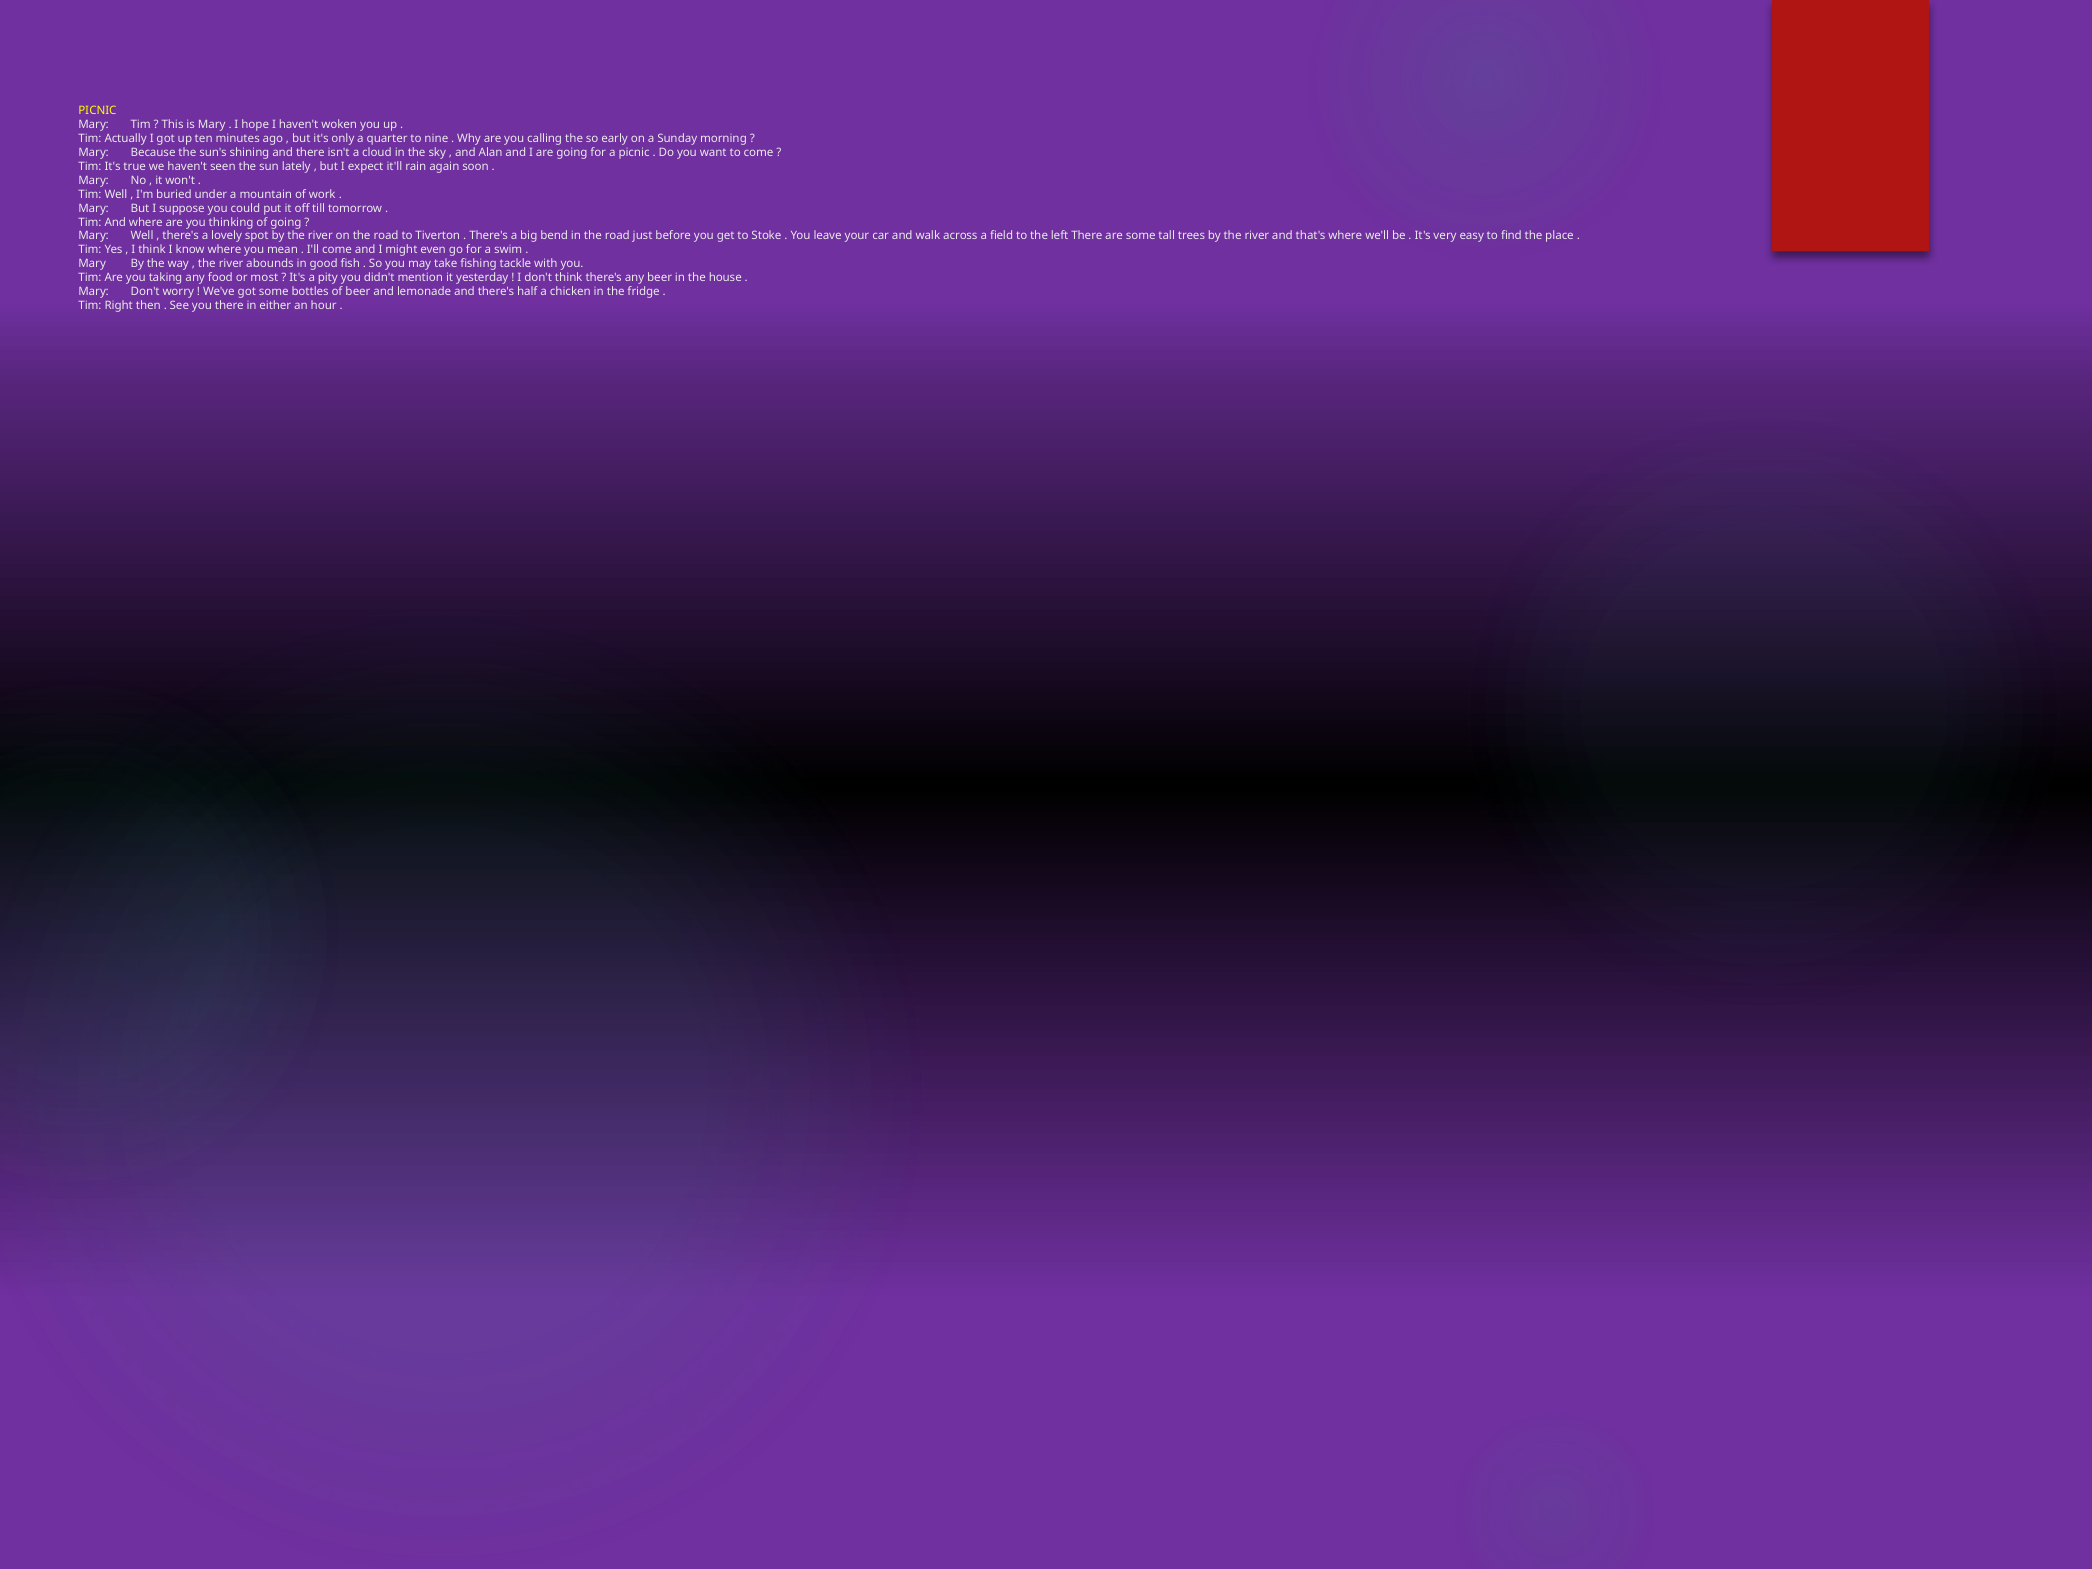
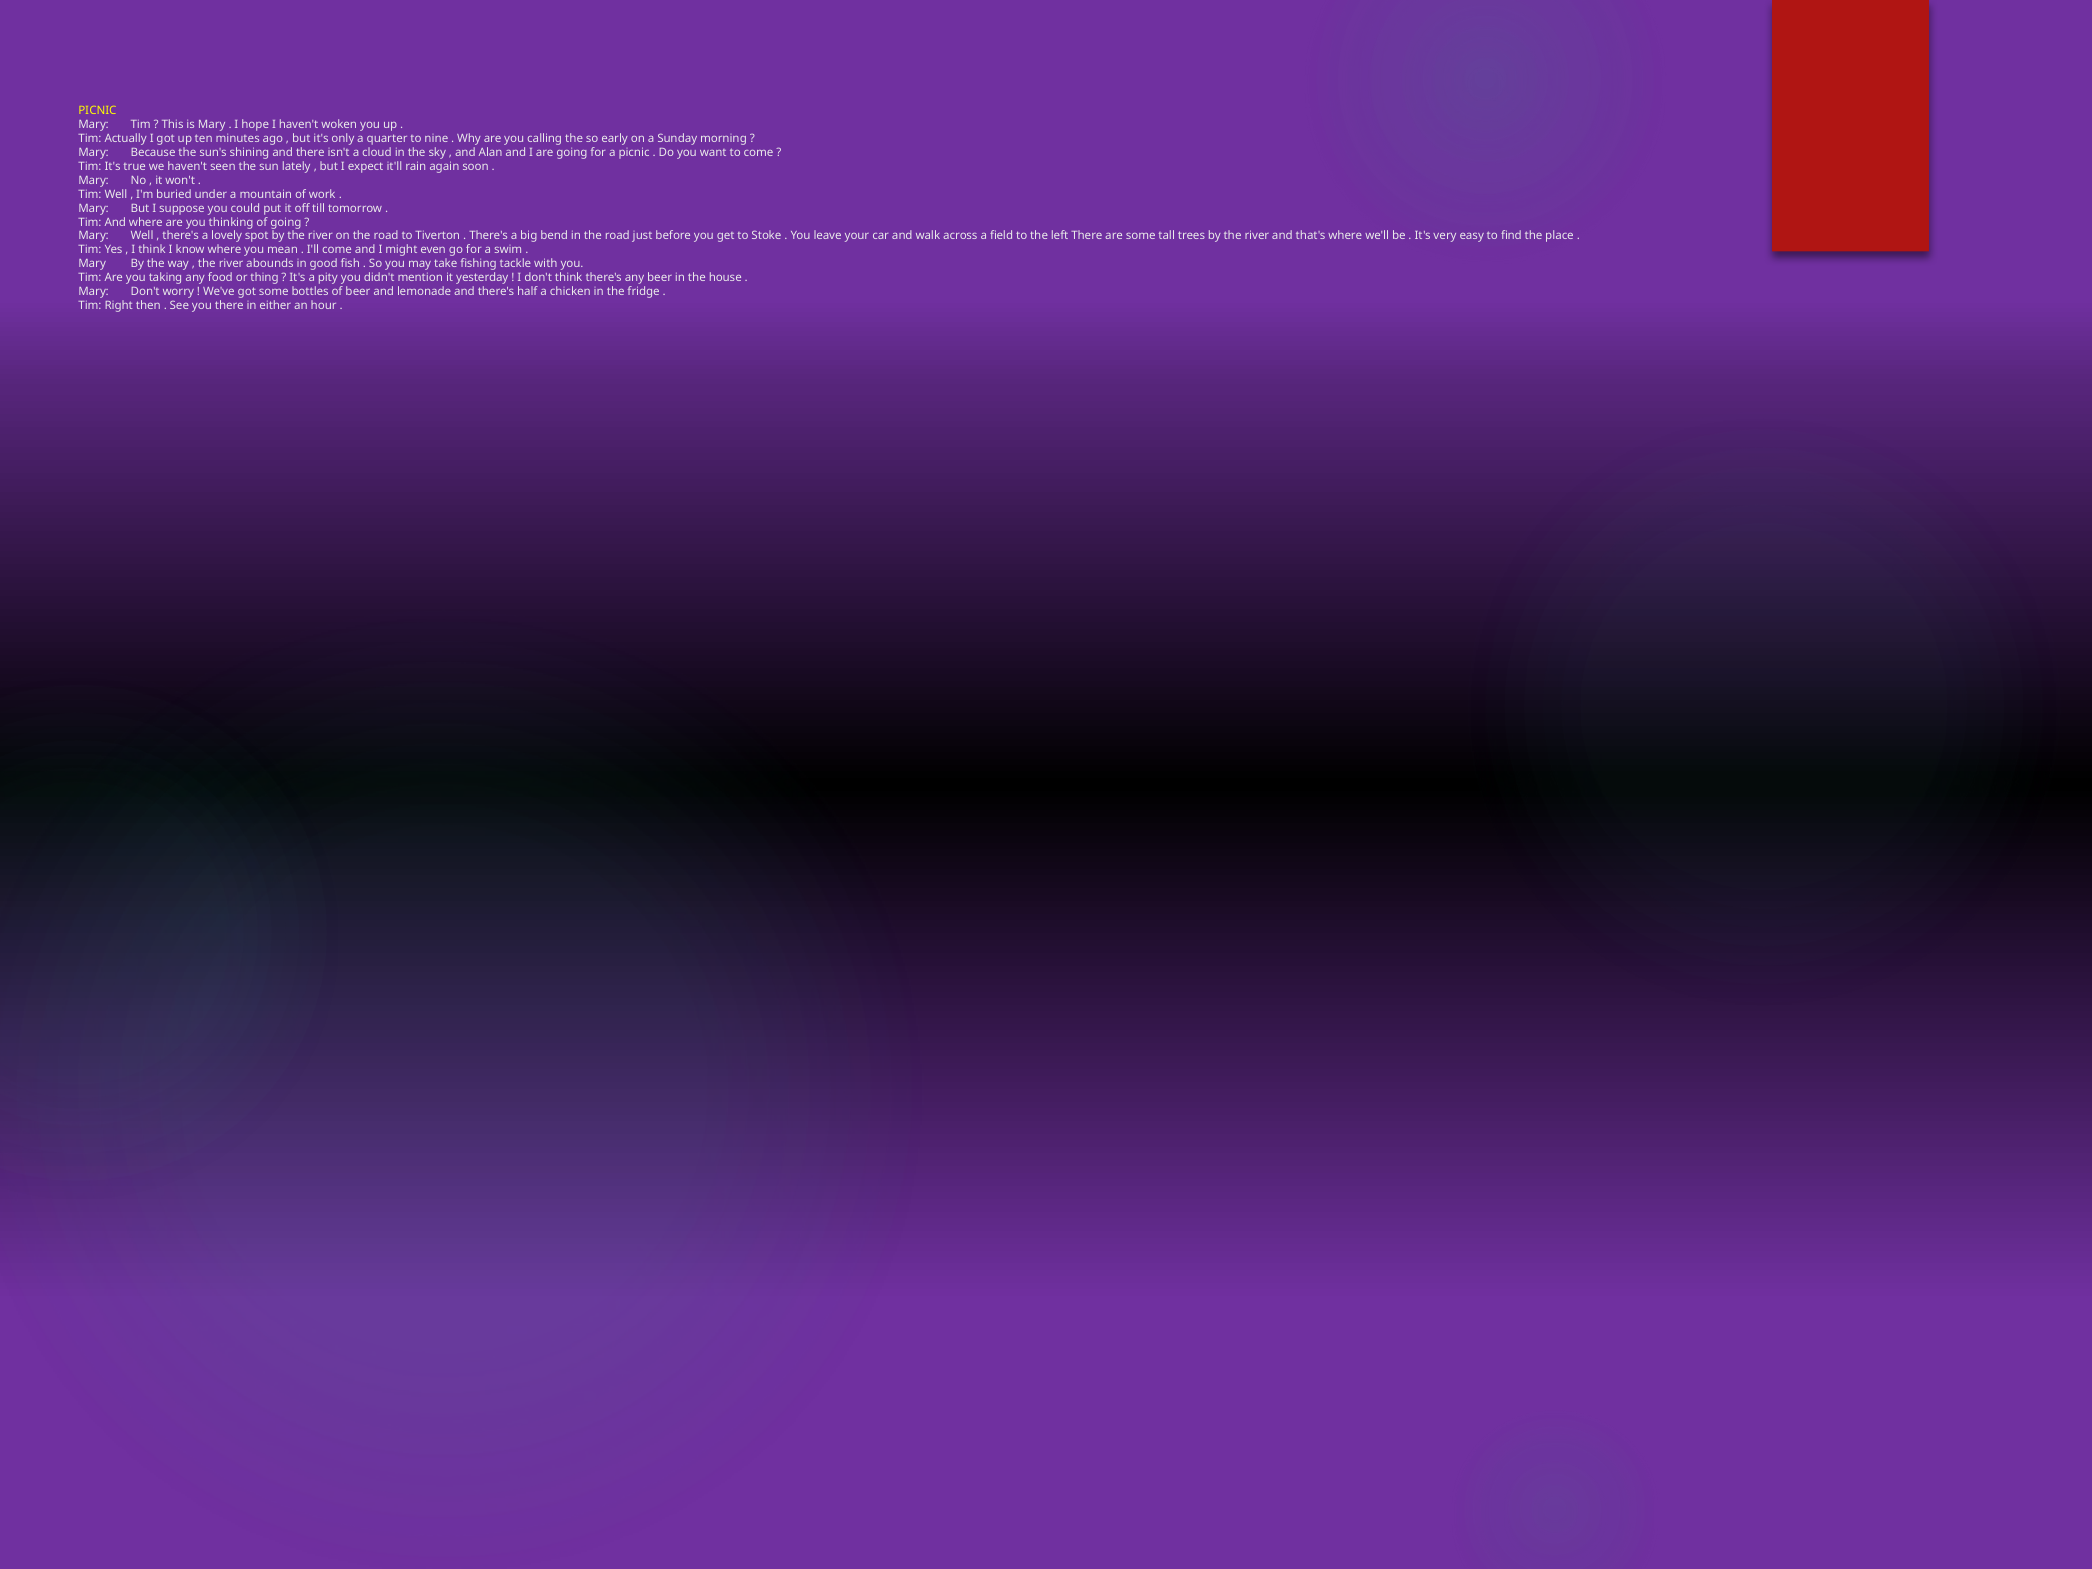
most: most -> thing (265, 278)
